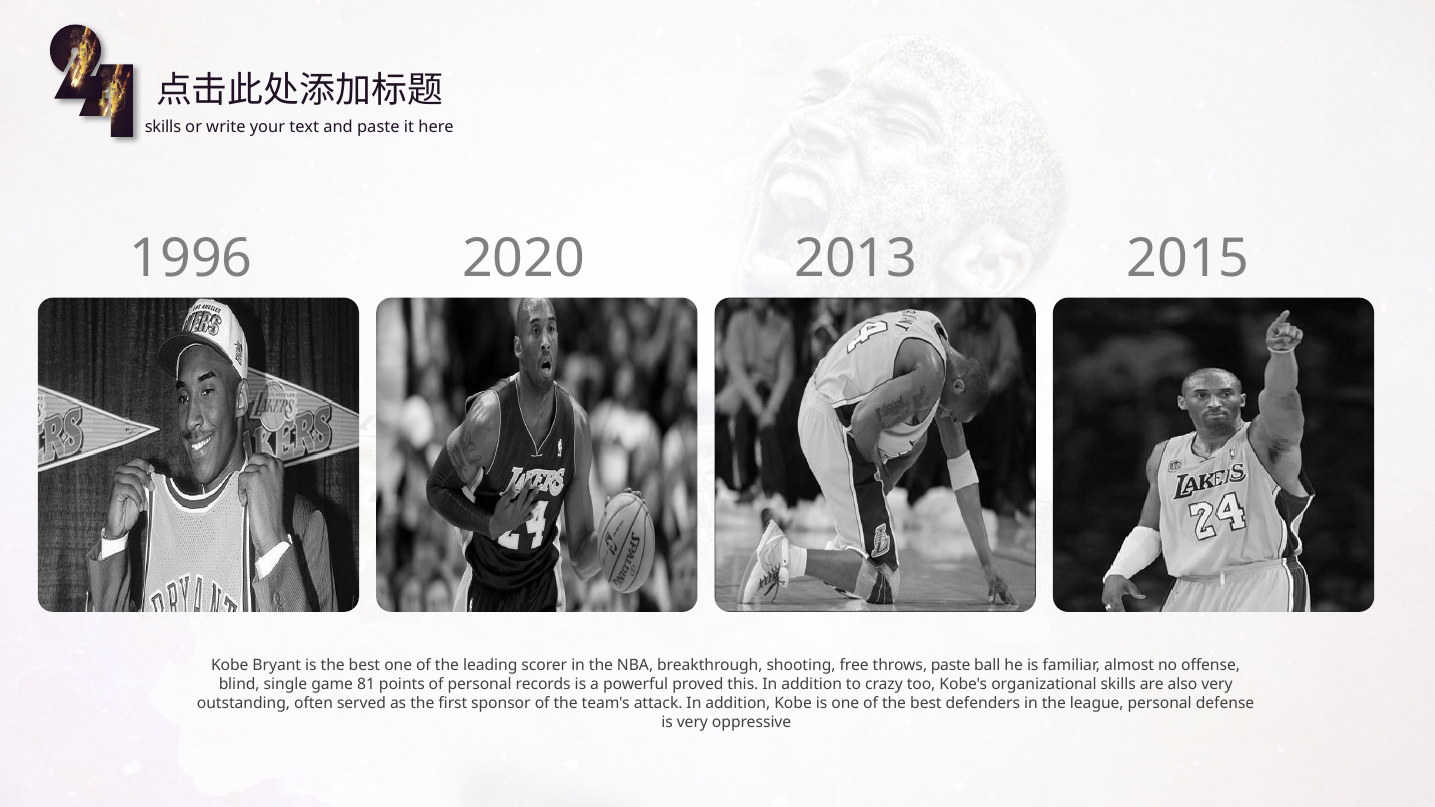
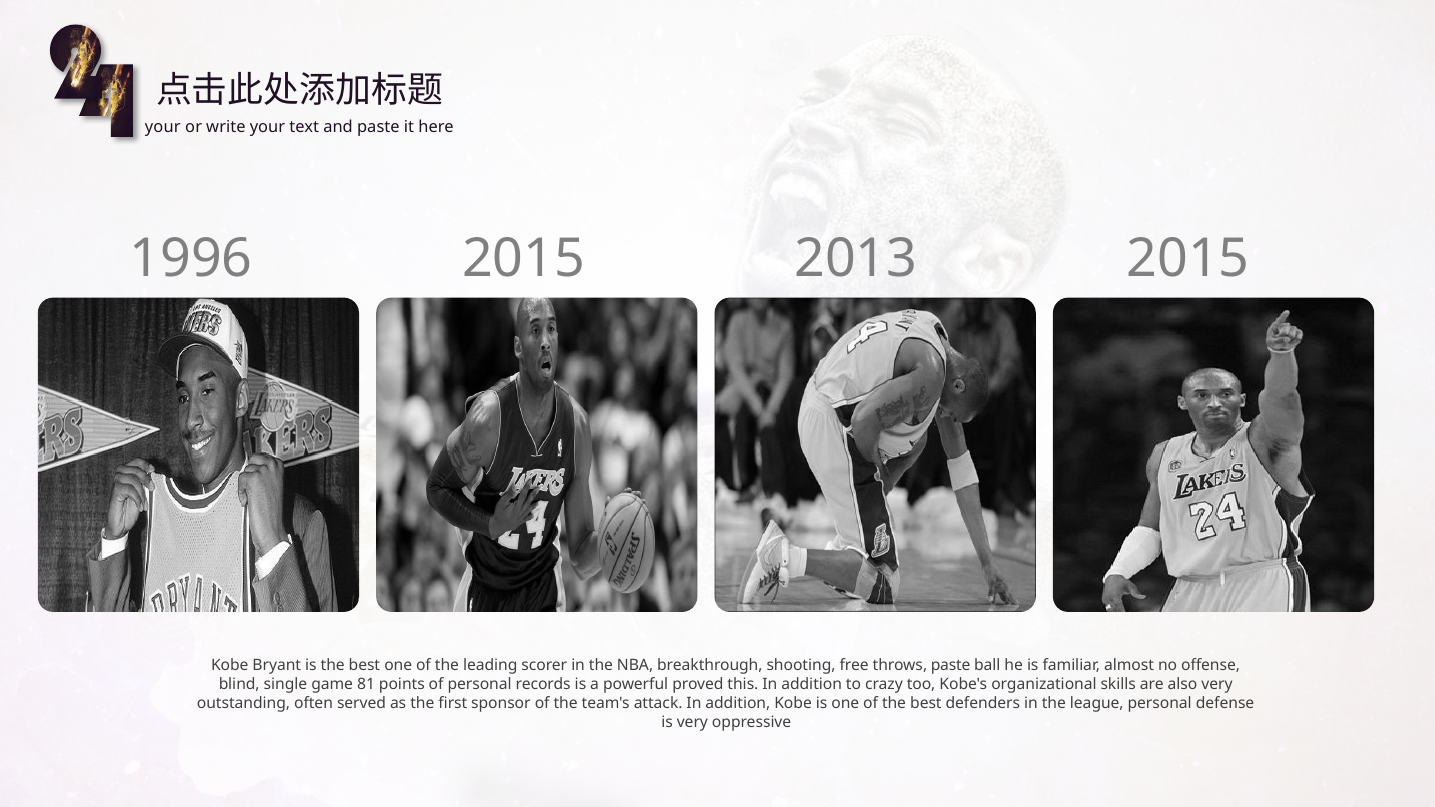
skills: skills -> your (163, 127)
1996 2020: 2020 -> 2015 (524, 258)
